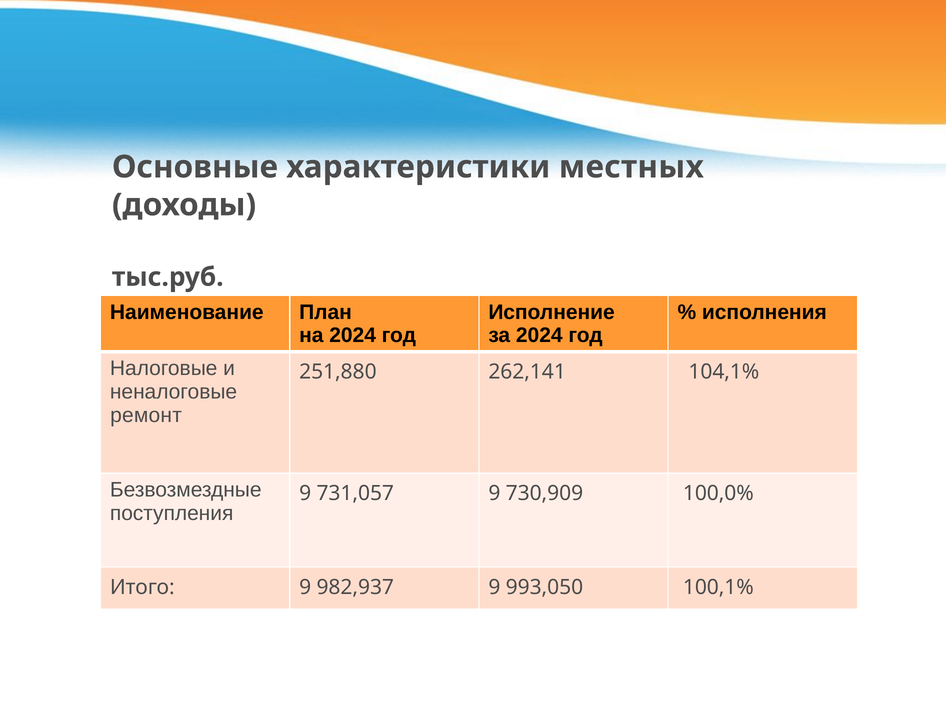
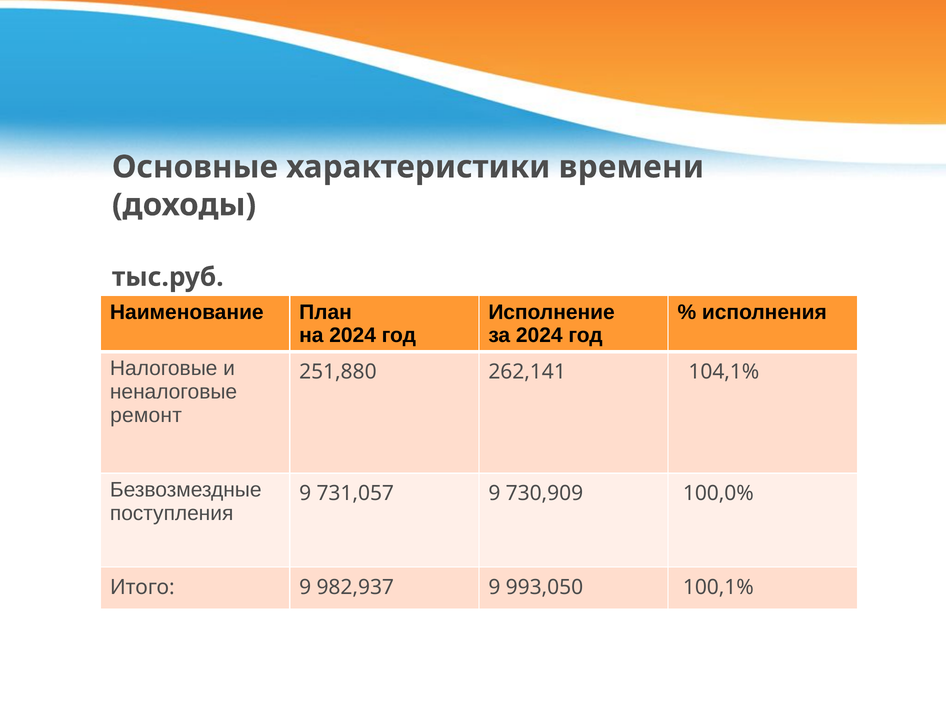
местных: местных -> времени (631, 167)
